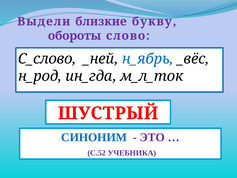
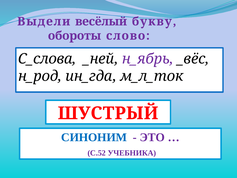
близкие: близкие -> весёлый (101, 21)
С_слово: С_слово -> С_слова (47, 59)
н_ябрь colour: blue -> purple (148, 59)
